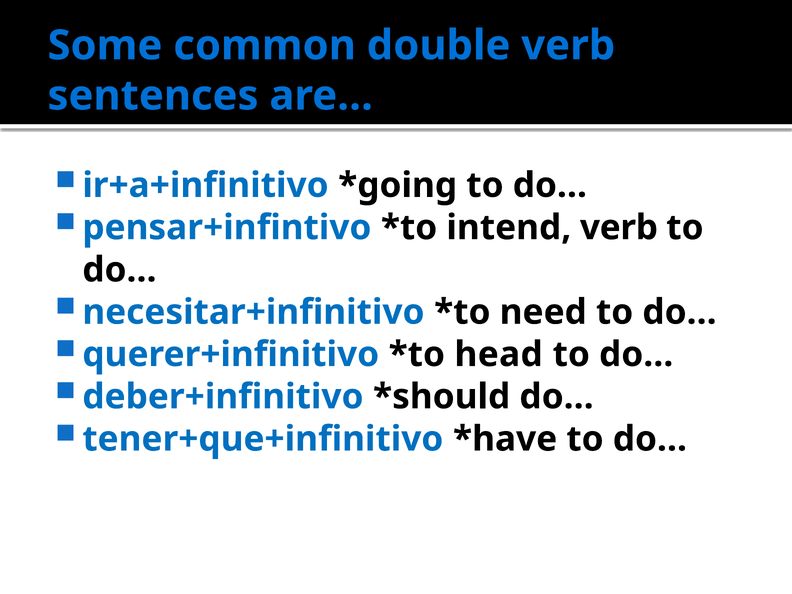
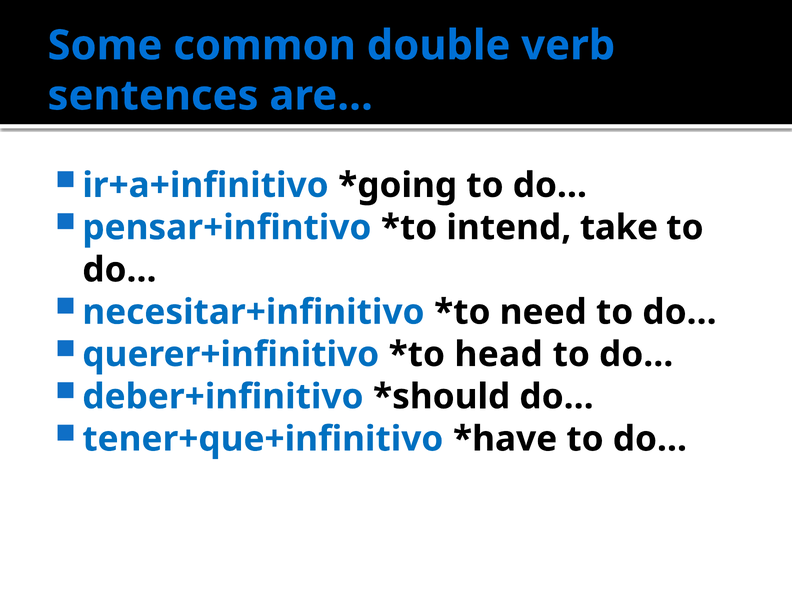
intend verb: verb -> take (619, 228)
